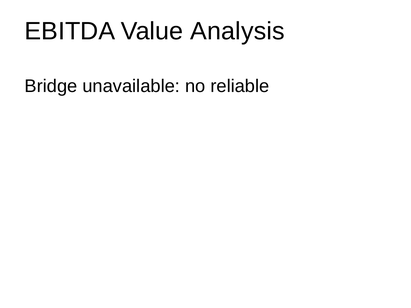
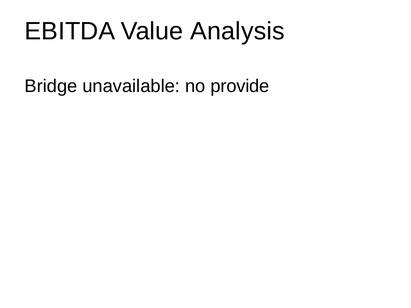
reliable: reliable -> provide (240, 86)
